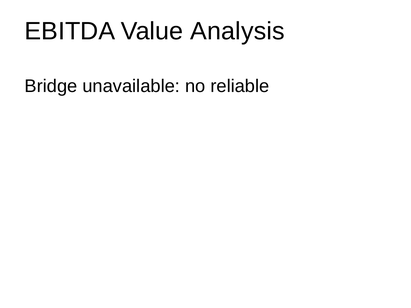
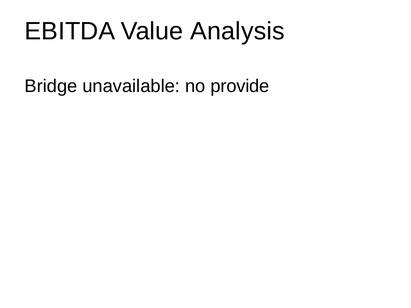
reliable: reliable -> provide (240, 86)
